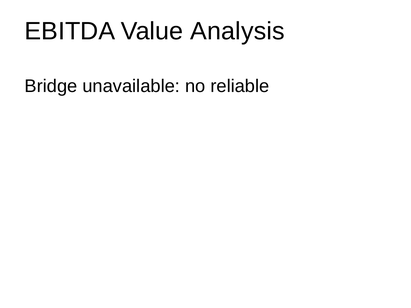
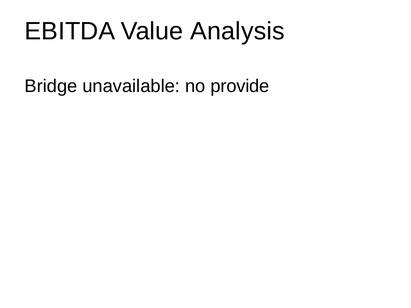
reliable: reliable -> provide (240, 86)
